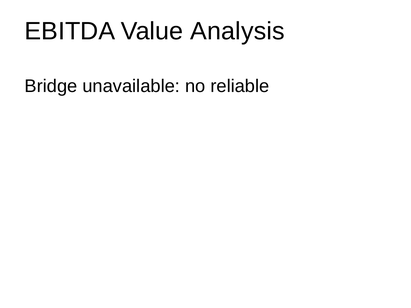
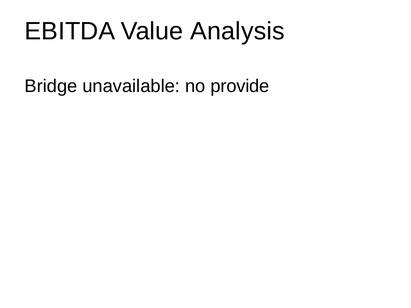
reliable: reliable -> provide (240, 86)
